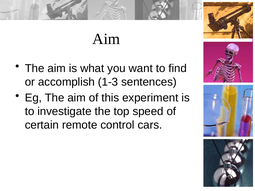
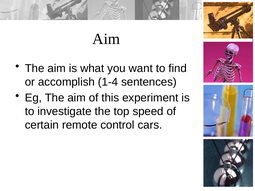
1-3: 1-3 -> 1-4 (108, 82)
